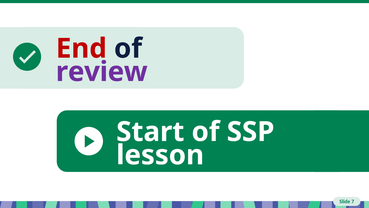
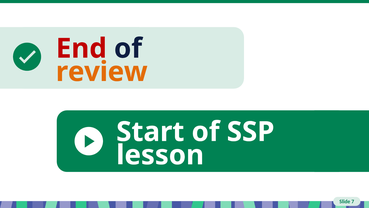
review colour: purple -> orange (102, 72)
